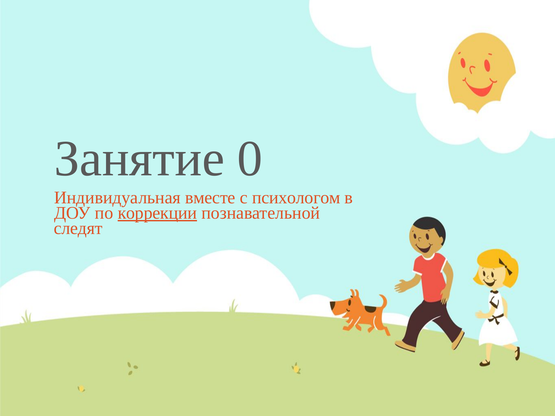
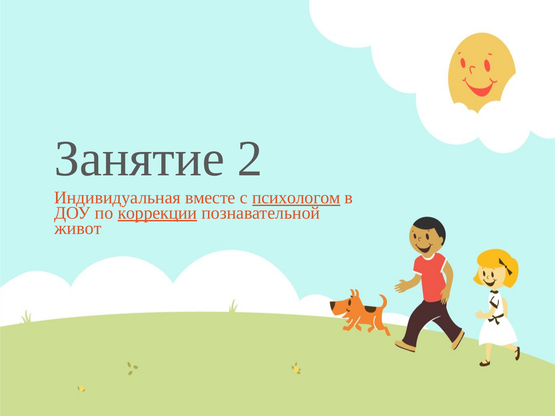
0: 0 -> 2 (250, 159)
психологом underline: none -> present (296, 198)
следят: следят -> живот (78, 228)
